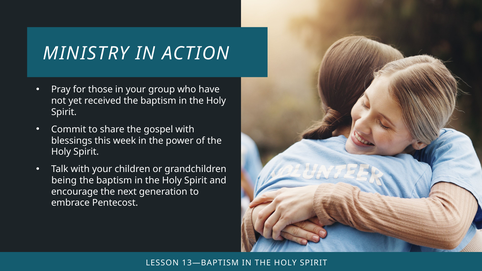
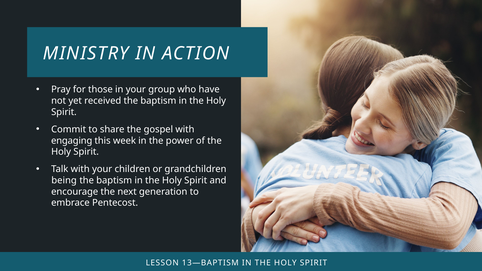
blessings: blessings -> engaging (72, 141)
